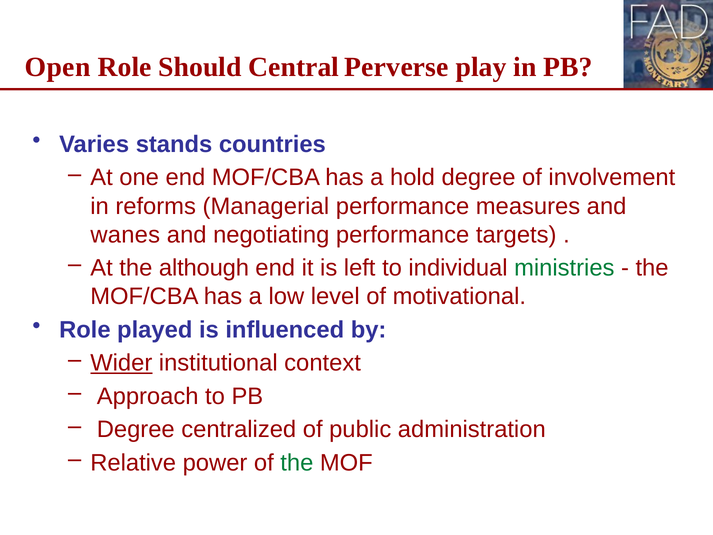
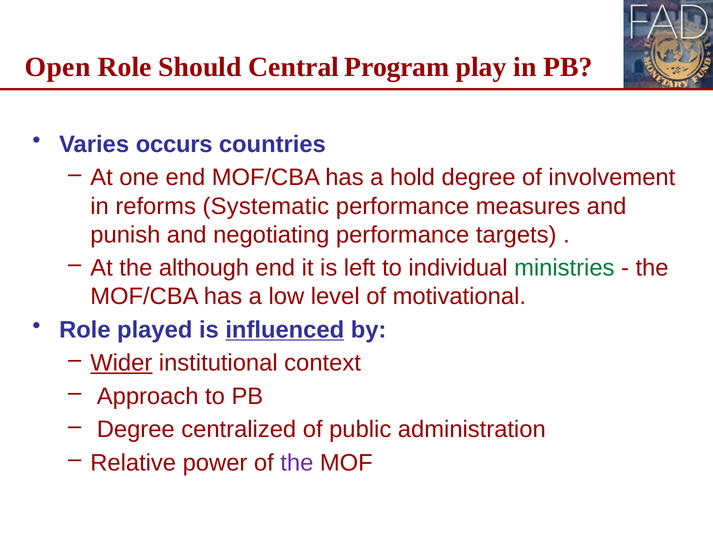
Perverse: Perverse -> Program (397, 67)
stands: stands -> occurs (174, 144)
Managerial: Managerial -> Systematic (266, 206)
wanes: wanes -> punish (125, 235)
influenced underline: none -> present (285, 330)
the colour: green -> purple (297, 463)
